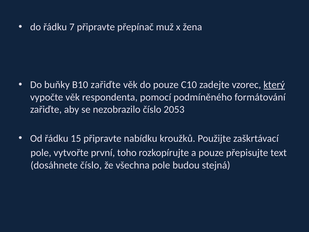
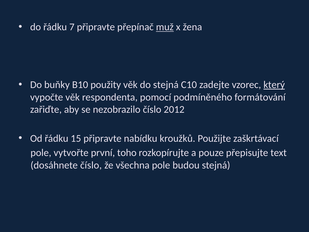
muž underline: none -> present (165, 27)
B10 zařiďte: zařiďte -> použity (106, 85)
do pouze: pouze -> stejná (166, 85)
2053: 2053 -> 2012 (174, 109)
